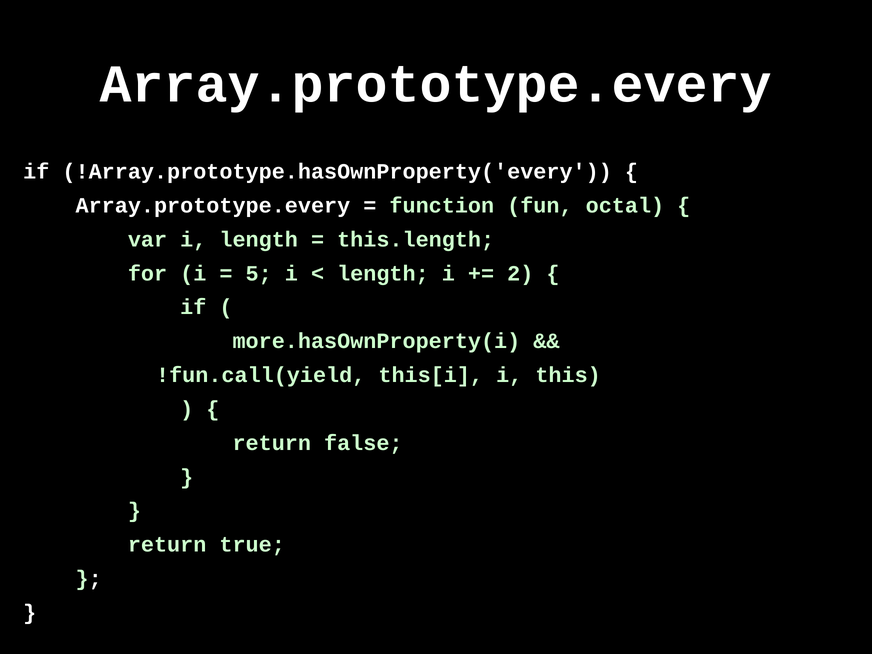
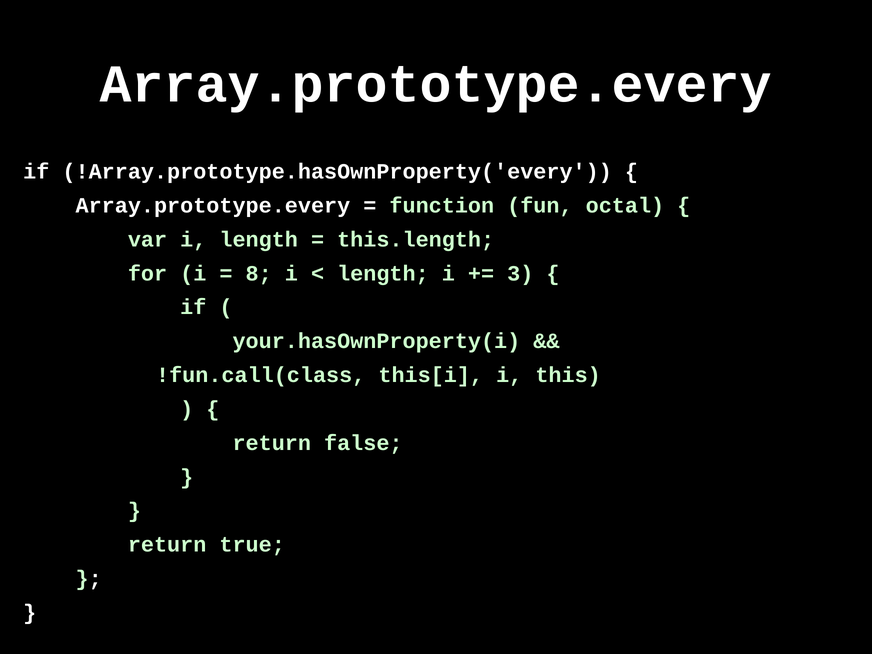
5: 5 -> 8 (259, 273)
2: 2 -> 3 (520, 273)
more.hasOwnProperty(i: more.hasOwnProperty(i -> your.hasOwnProperty(i (376, 341)
!fun.call(yield: !fun.call(yield -> !fun.call(class (261, 375)
